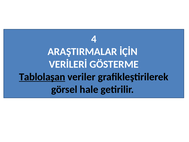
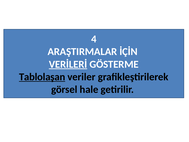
VERİLERİ underline: none -> present (68, 64)
